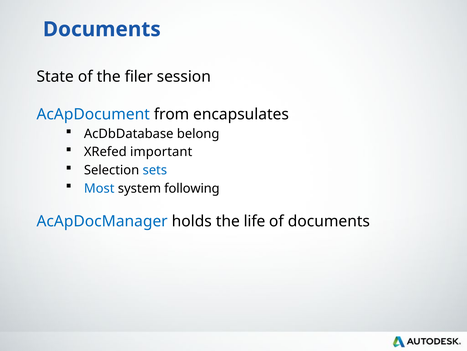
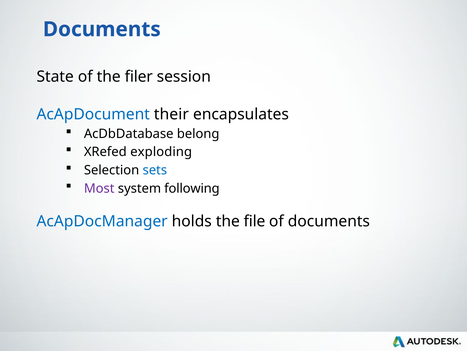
from: from -> their (171, 114)
important: important -> exploding (161, 152)
Most colour: blue -> purple (99, 188)
life: life -> file (254, 221)
